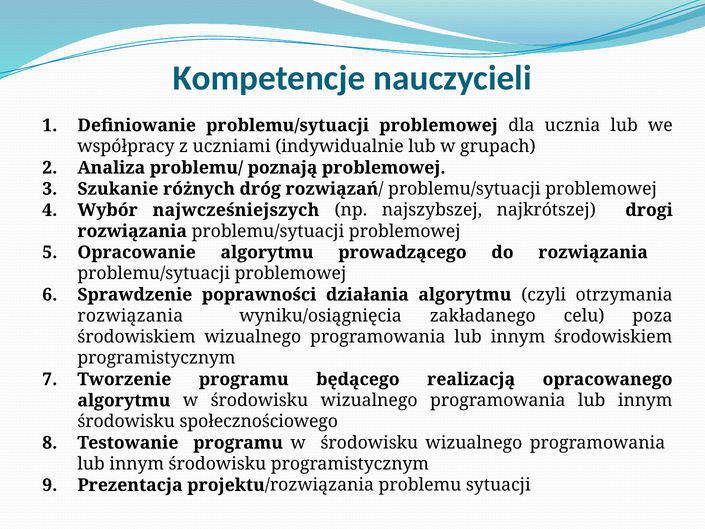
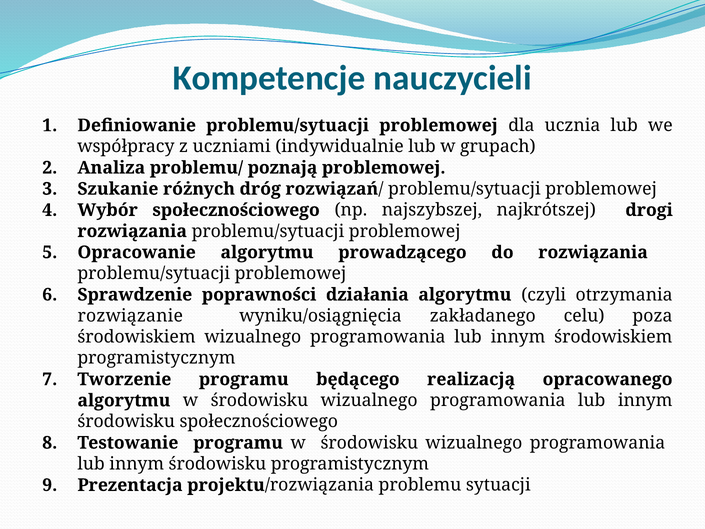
Wybór najwcześniejszych: najwcześniejszych -> społecznościowego (236, 210)
rozwiązania: rozwiązania -> rozwiązanie (130, 316)
